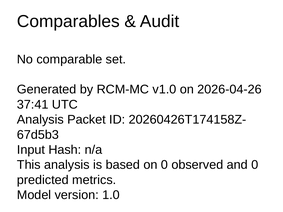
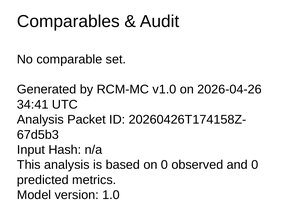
37:41: 37:41 -> 34:41 (33, 105)
